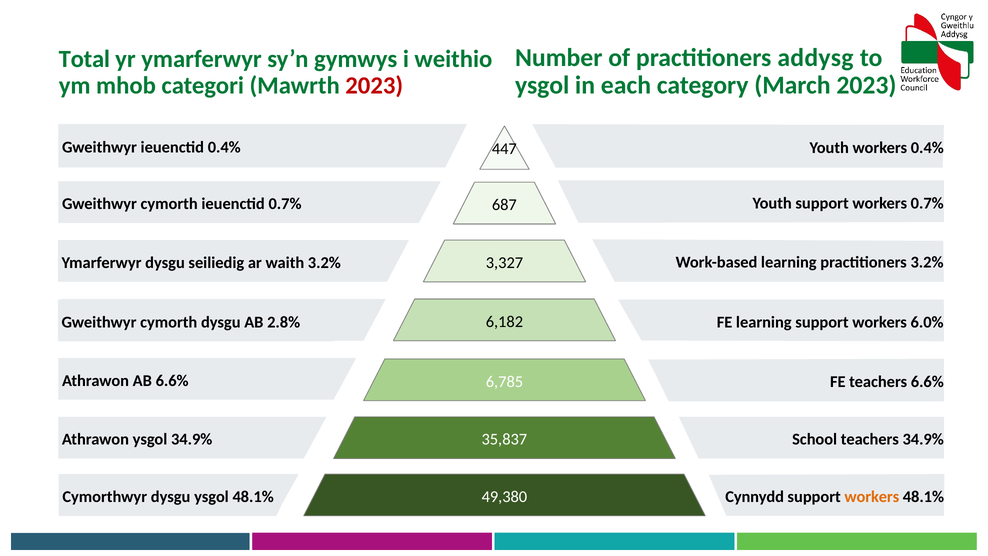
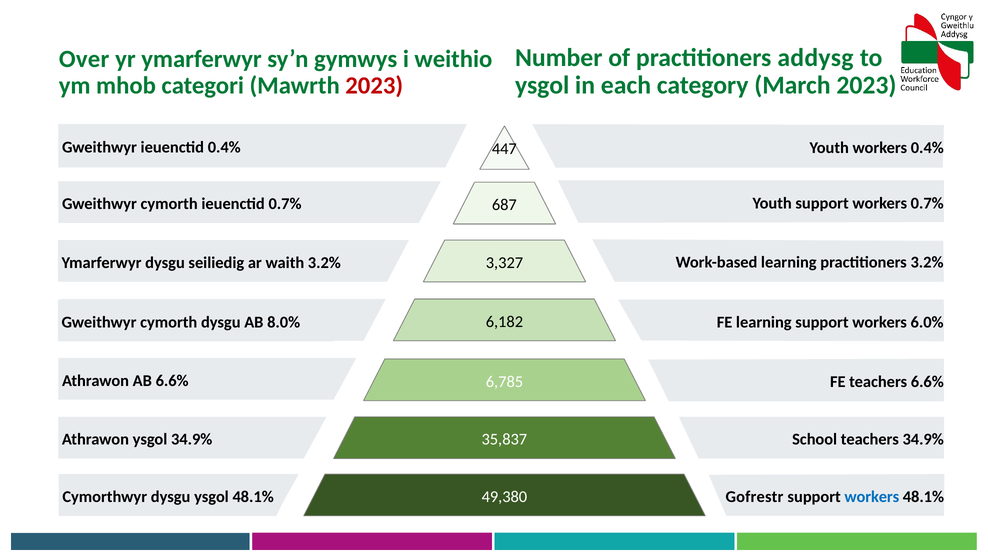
Total: Total -> Over (84, 59)
2.8%: 2.8% -> 8.0% (284, 322)
Cynnydd: Cynnydd -> Gofrestr (754, 497)
workers colour: orange -> blue (872, 497)
